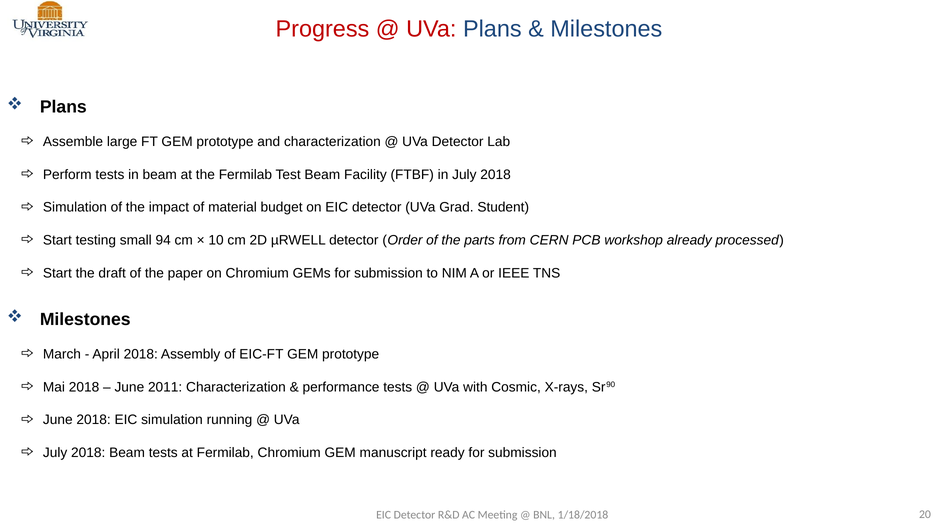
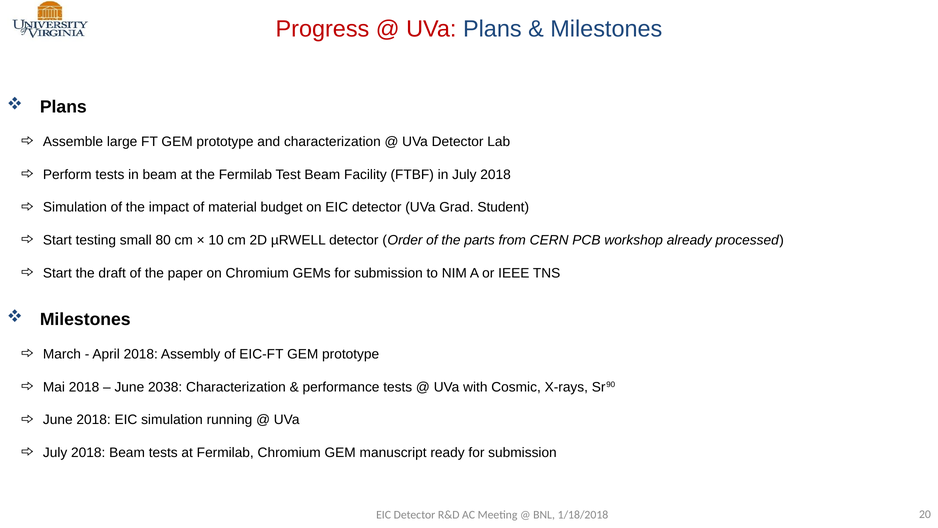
94: 94 -> 80 (163, 240)
2011: 2011 -> 2038 (165, 387)
